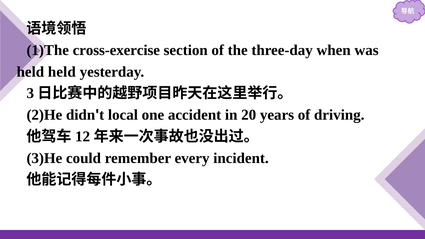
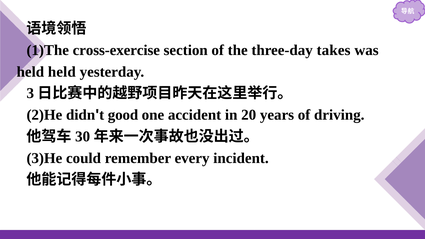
when: when -> takes (334, 50)
local: local -> good (123, 115)
12: 12 -> 30 (83, 137)
